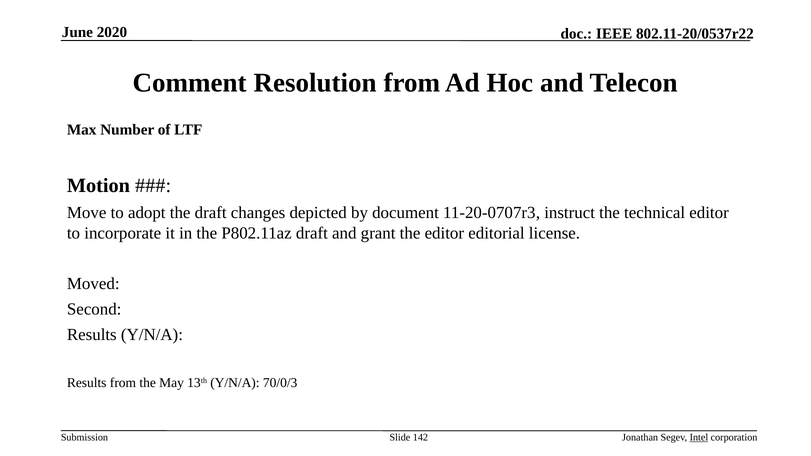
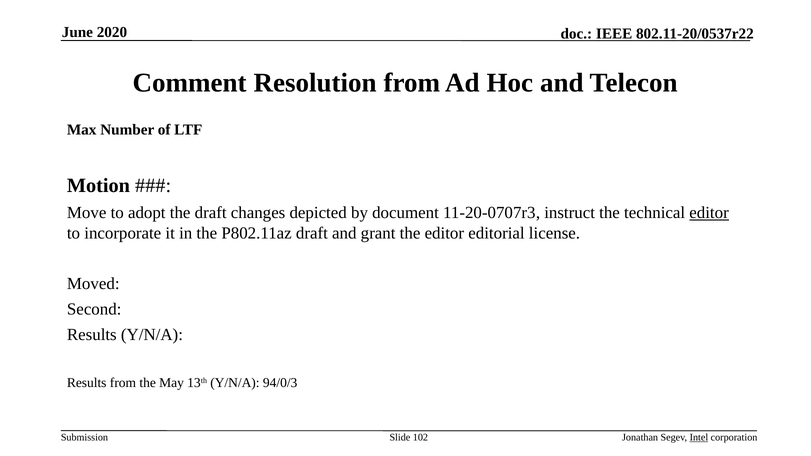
editor underline: none -> present (709, 213)
70/0/3: 70/0/3 -> 94/0/3 (280, 383)
142: 142 -> 102 (420, 438)
